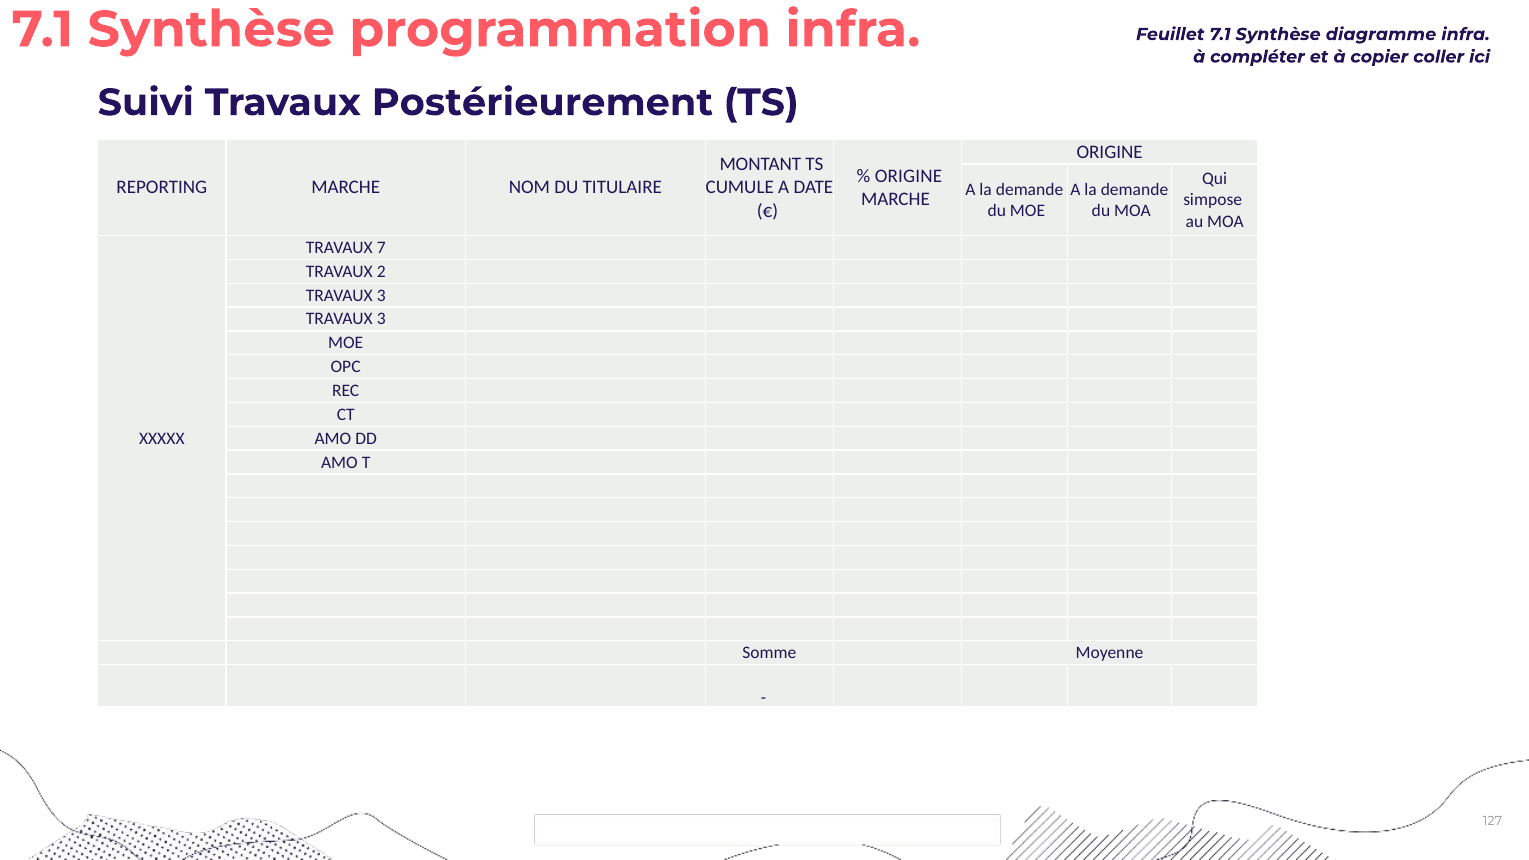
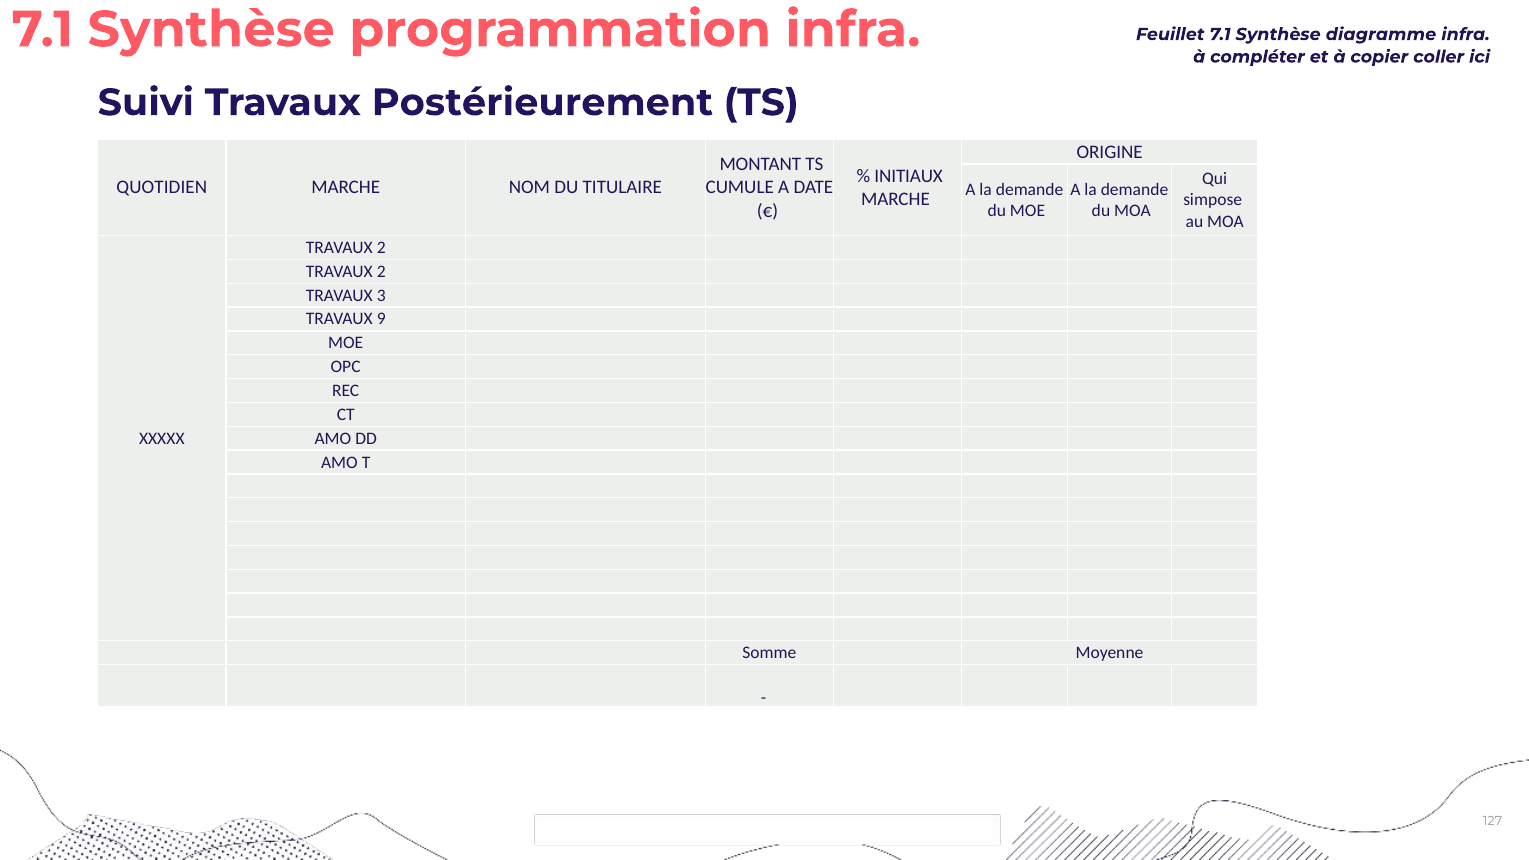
ORIGINE: ORIGINE -> INITIAUX (909, 176)
REPORTING: REPORTING -> QUOTIDIEN (162, 188)
7: 7 -> 2 (381, 248)
3: 3 -> 9 (381, 319)
